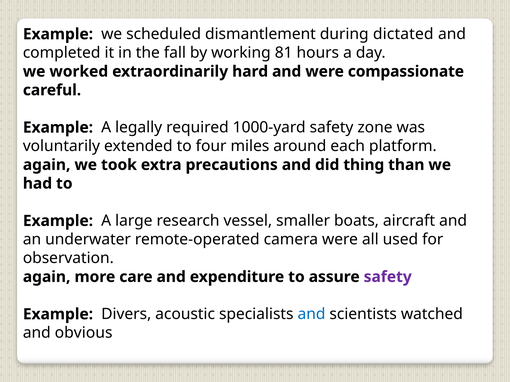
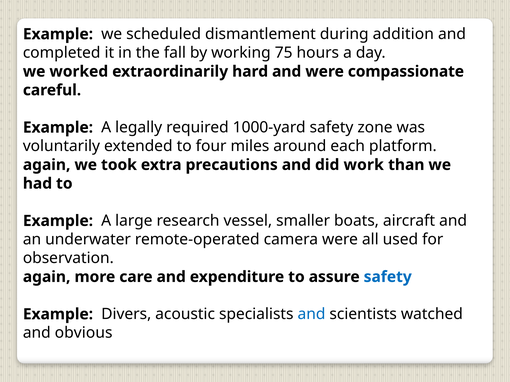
dictated: dictated -> addition (403, 34)
81: 81 -> 75 (284, 53)
thing: thing -> work (364, 165)
safety colour: purple -> blue (388, 277)
